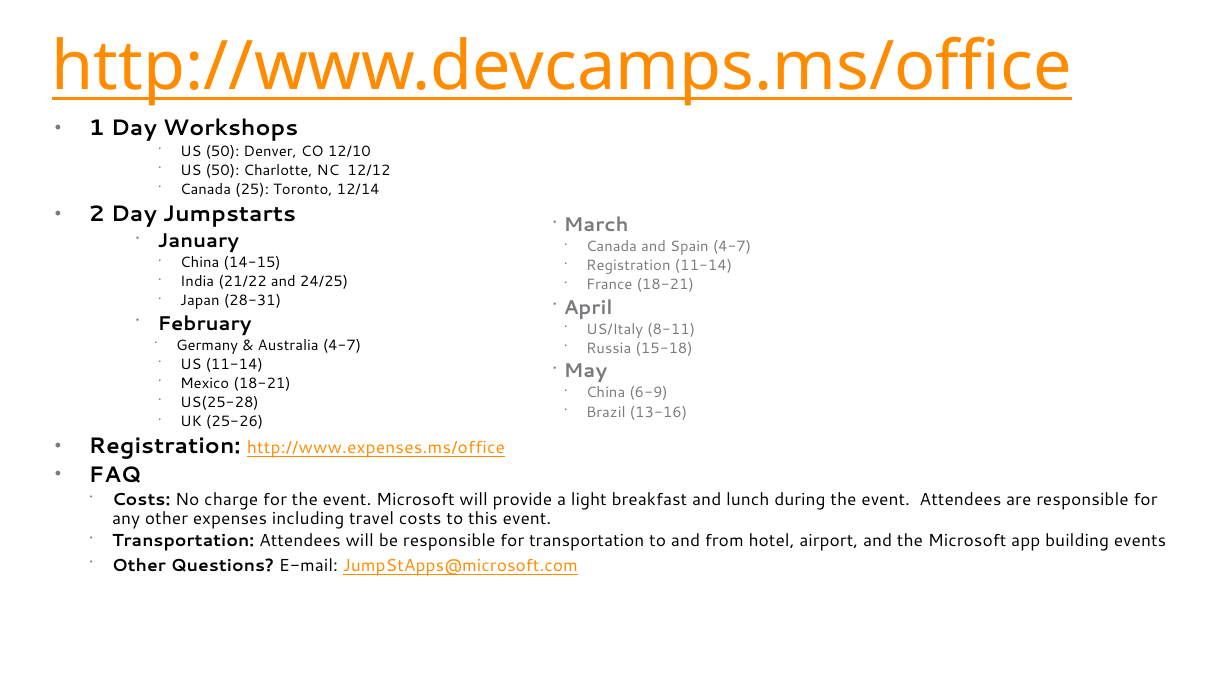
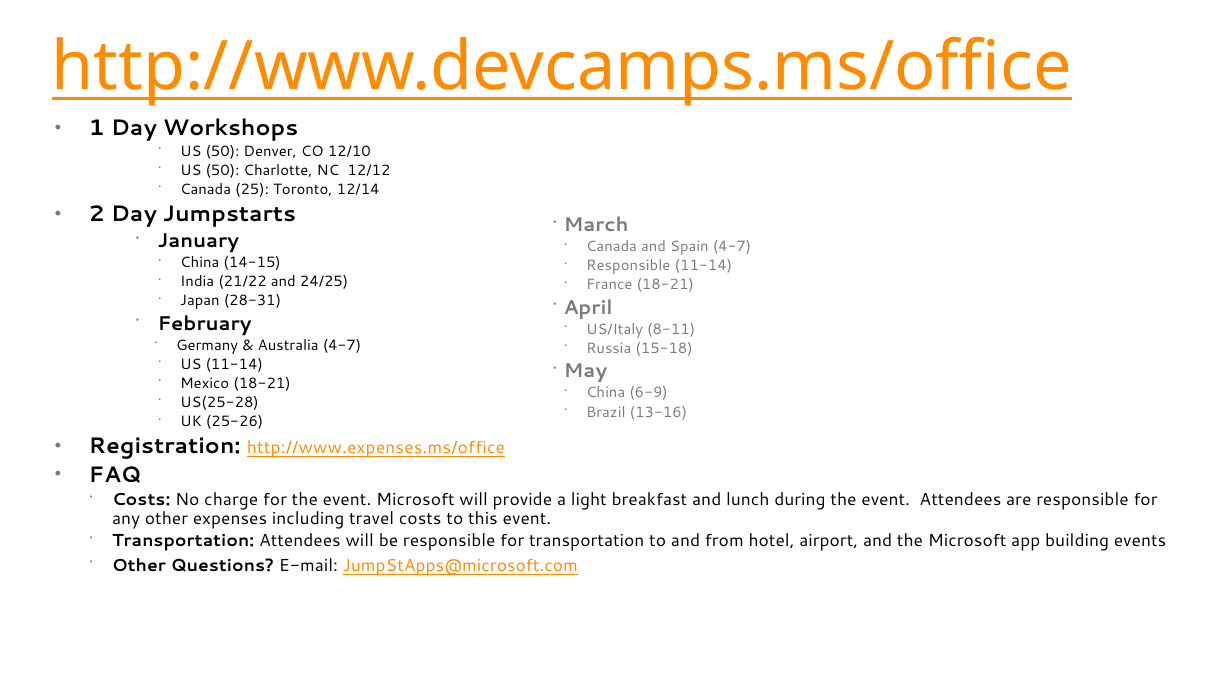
Registration: Registration -> Responsible (628, 266)
